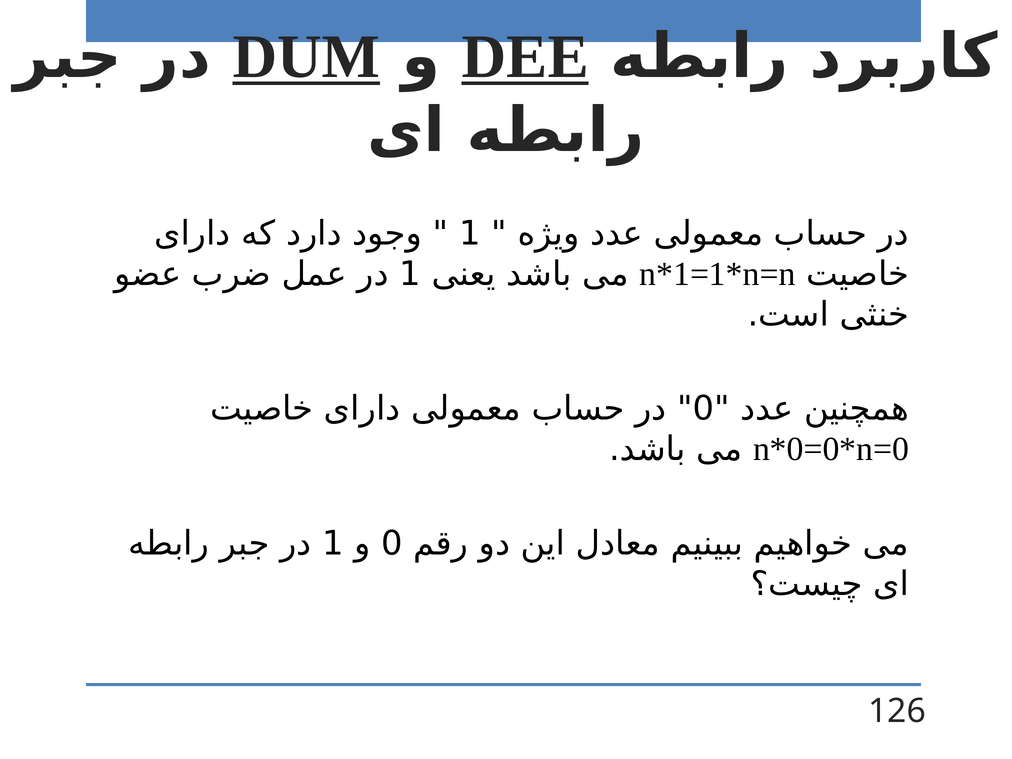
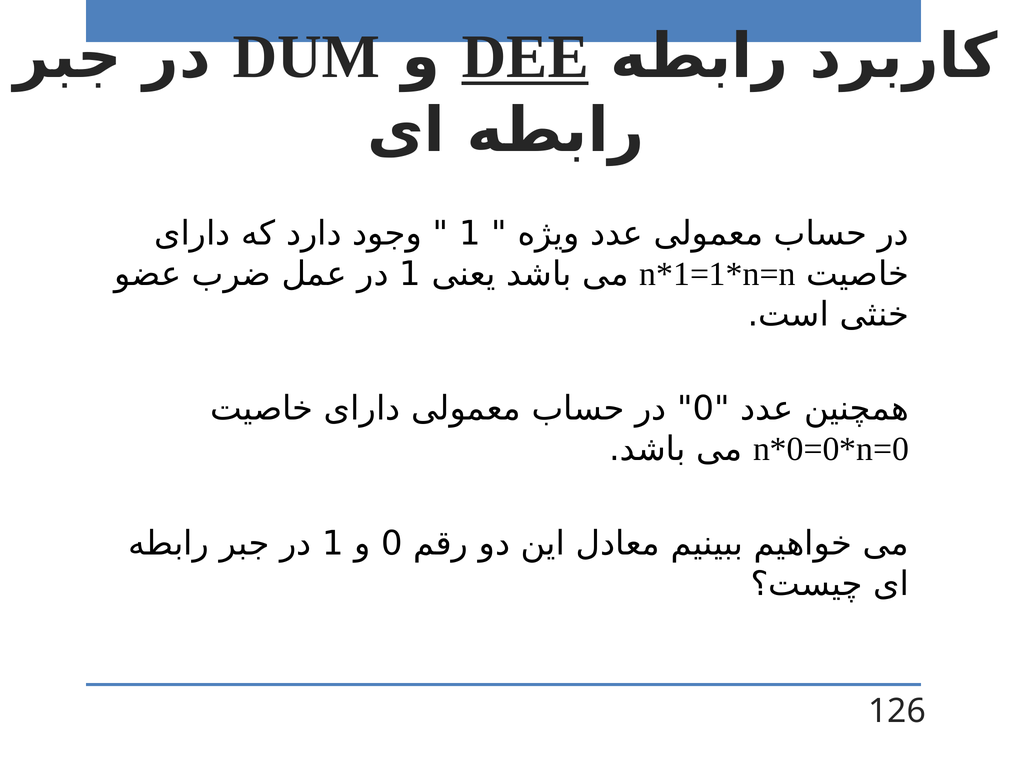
DUM underline: present -> none (306, 57)
